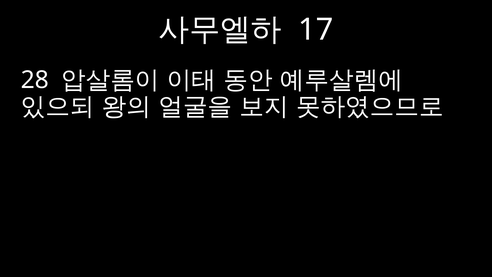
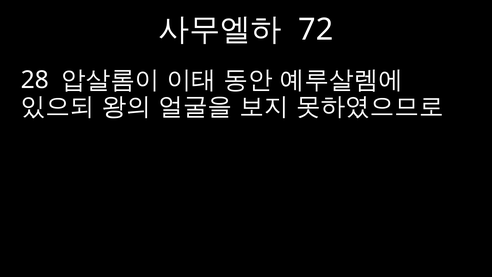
17: 17 -> 72 (316, 30)
